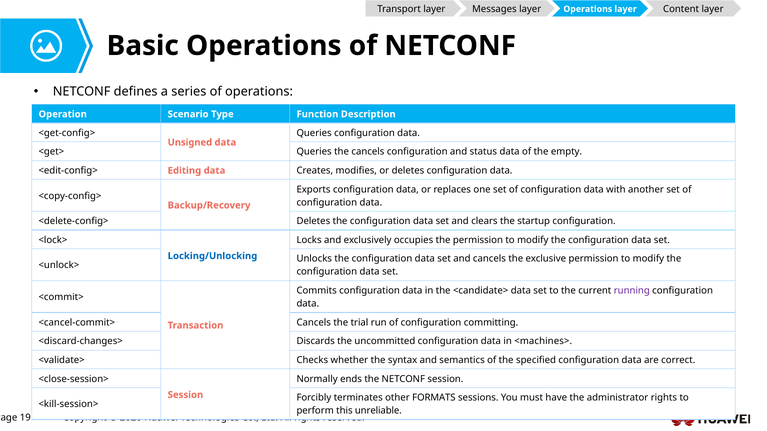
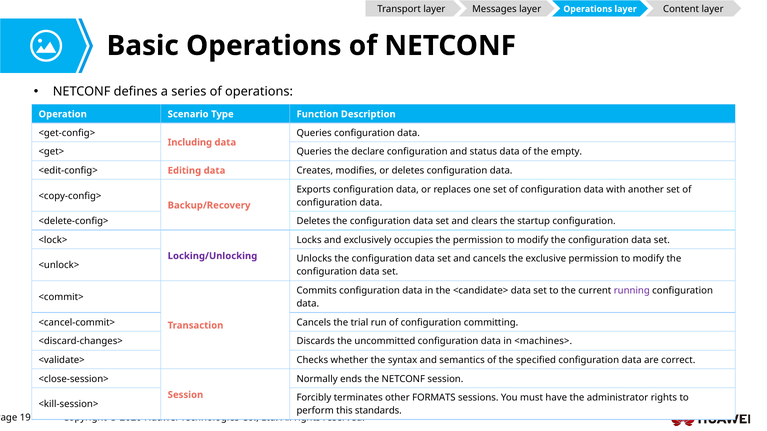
Unsigned: Unsigned -> Including (190, 143)
the cancels: cancels -> declare (368, 152)
Locking/Unlocking colour: blue -> purple (212, 256)
unreliable: unreliable -> standards (378, 411)
